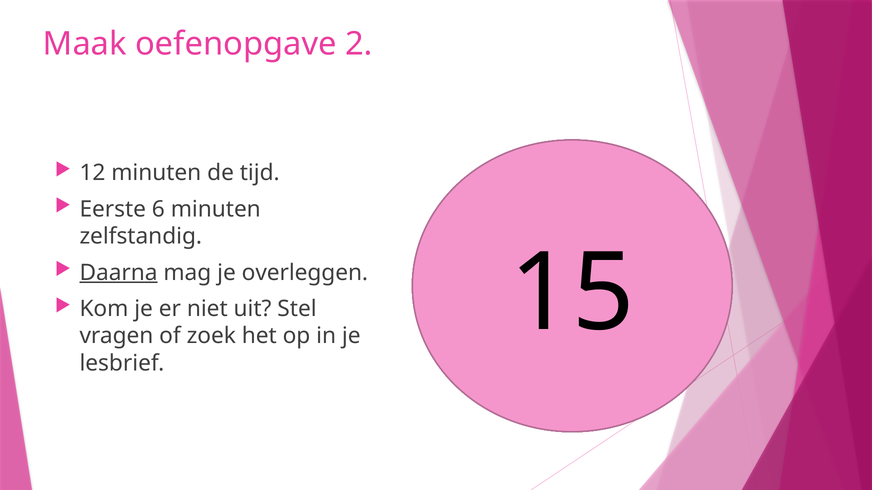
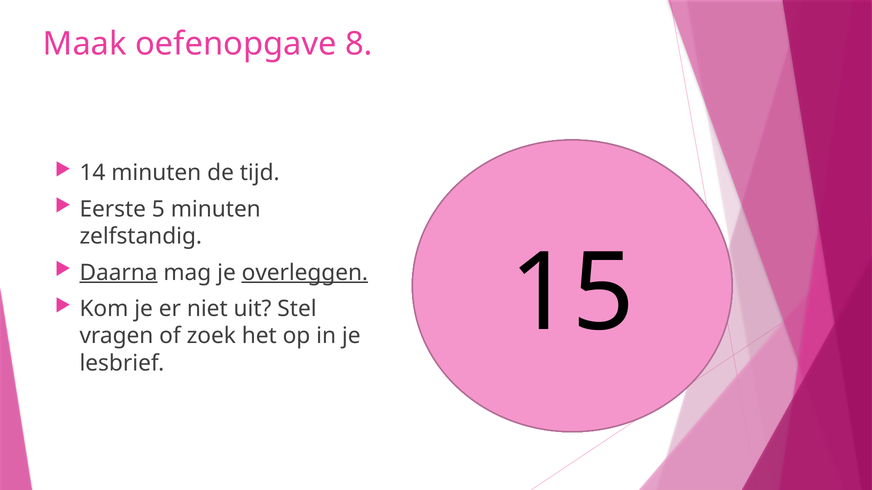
2: 2 -> 8 (359, 44)
12: 12 -> 14 (92, 173)
6: 6 -> 5 (158, 209)
overleggen underline: none -> present (305, 273)
